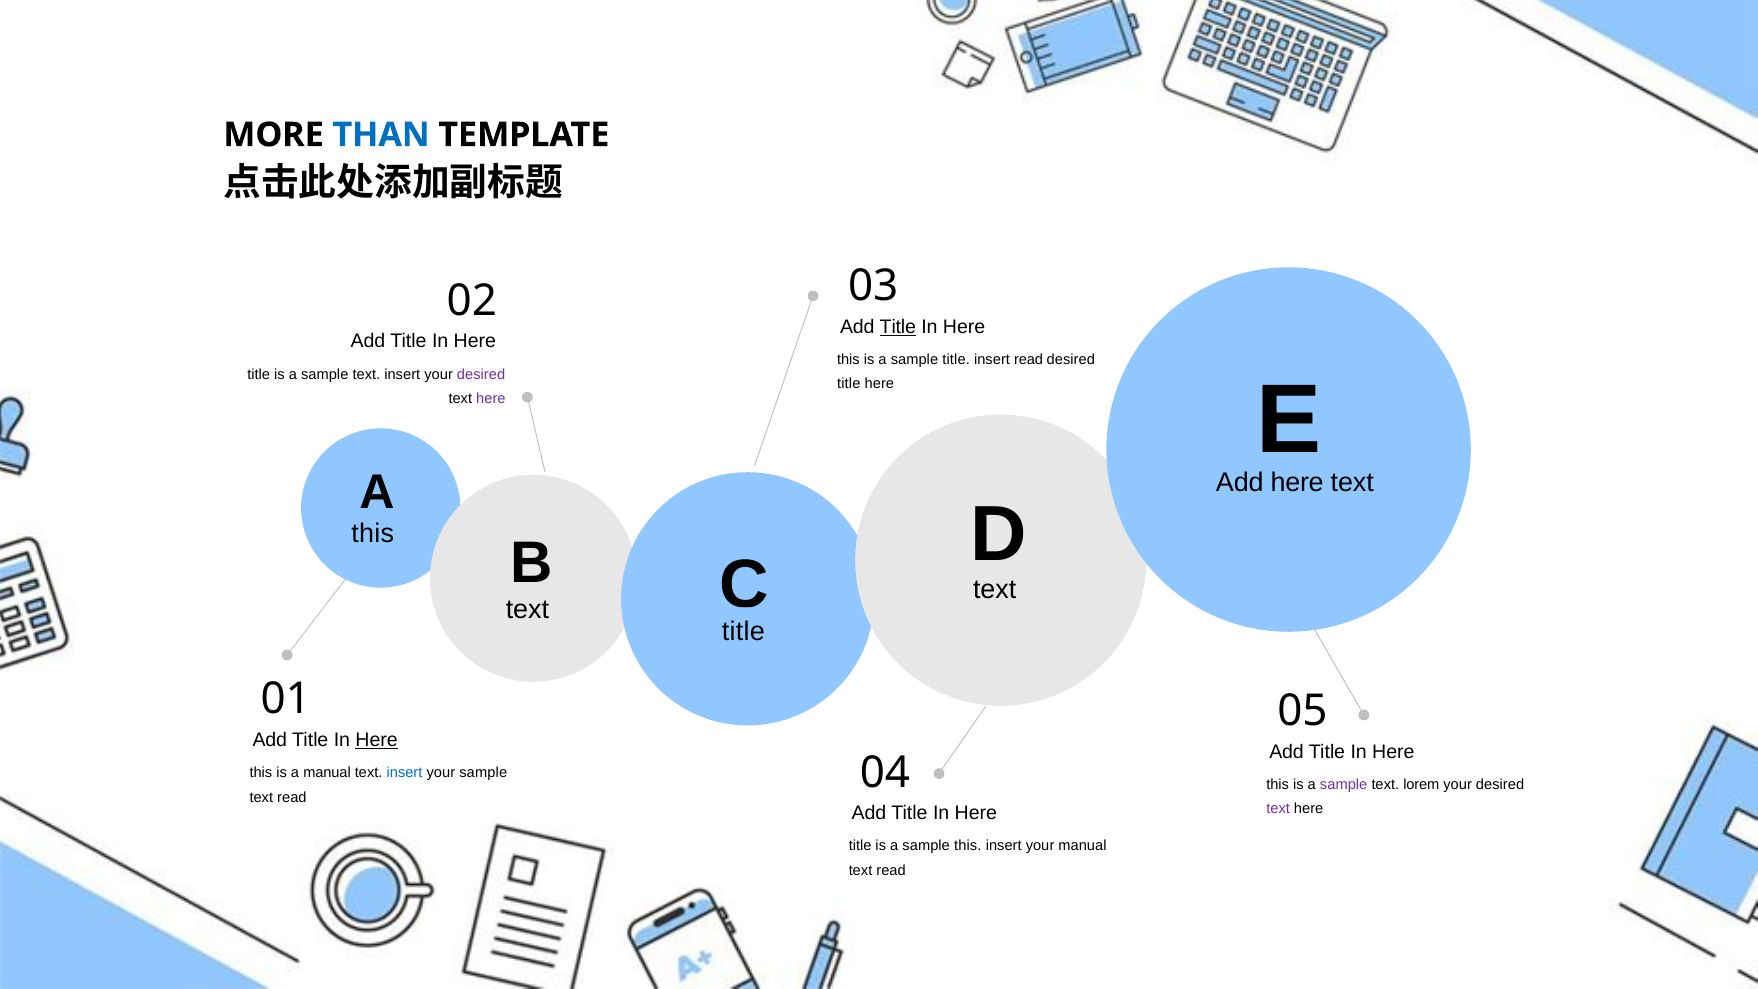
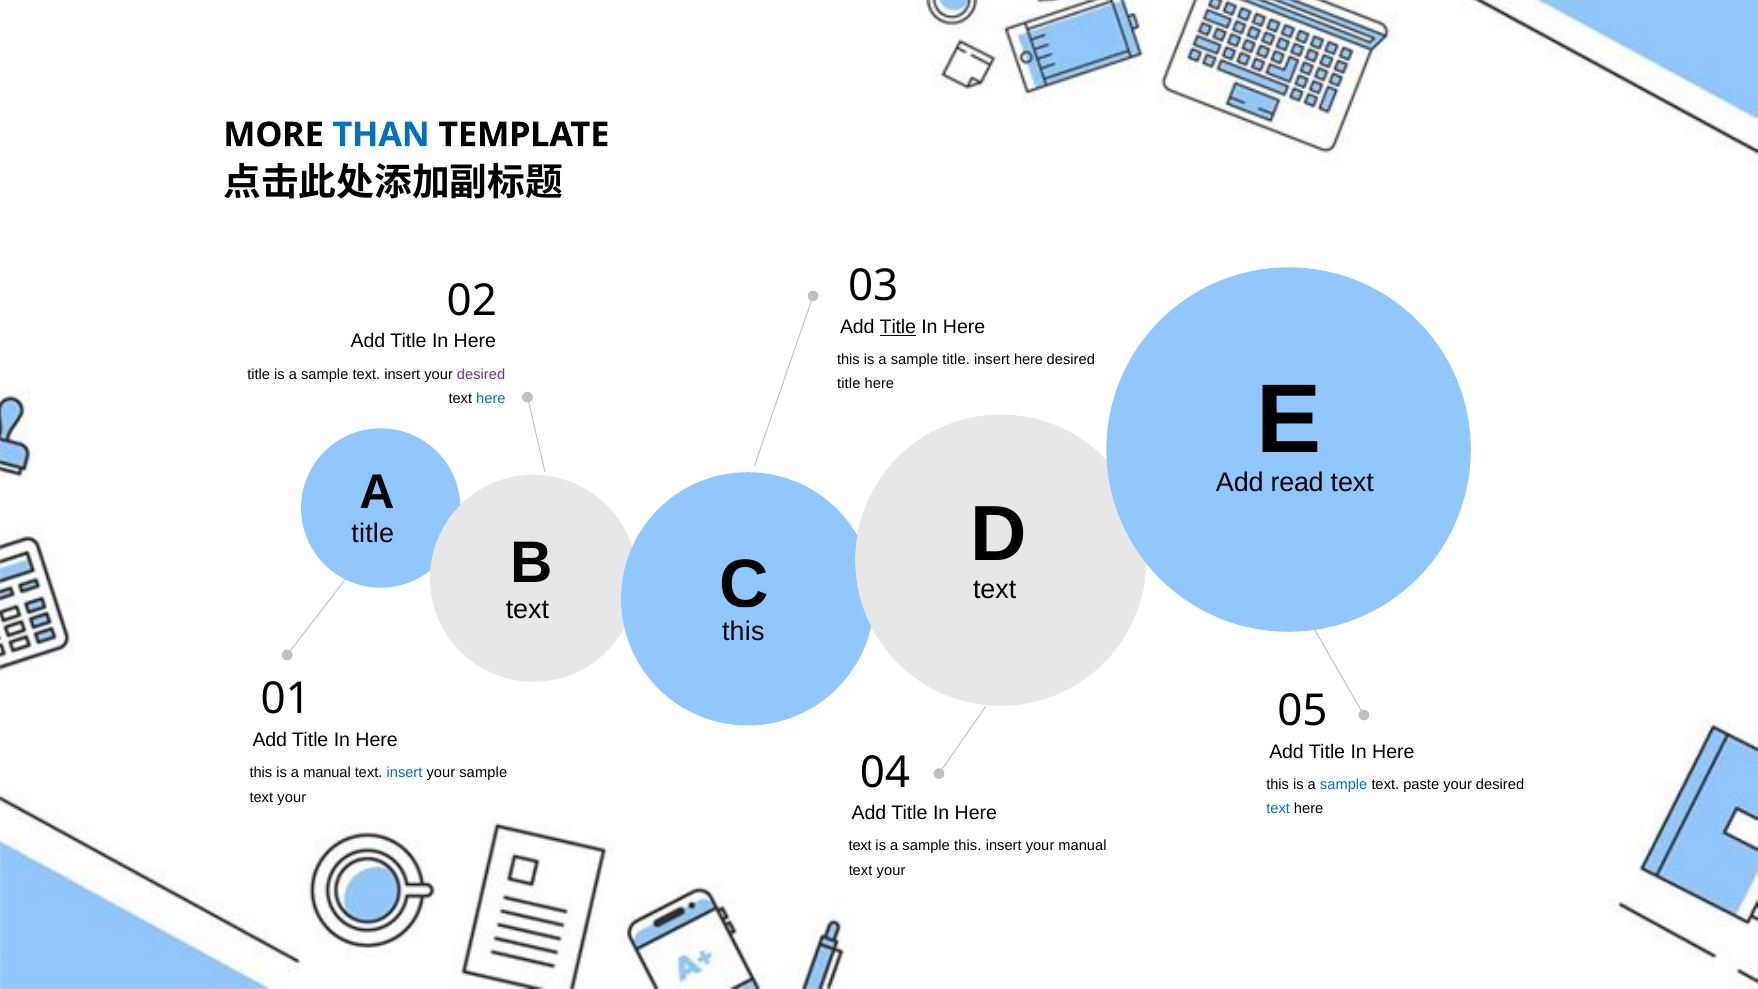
insert read: read -> here (1029, 360)
here colour: purple -> blue (491, 399)
Add here: here -> read (1297, 482)
this: this -> title (373, 534)
title: title -> this (743, 632)
Here underline: present -> none (377, 740)
sample colour: purple -> blue (1344, 784)
lorem: lorem -> paste (1421, 784)
read: read -> your (292, 797)
text colour: purple -> blue (1278, 809)
title: title -> text (860, 846)
read: read -> your (891, 870)
